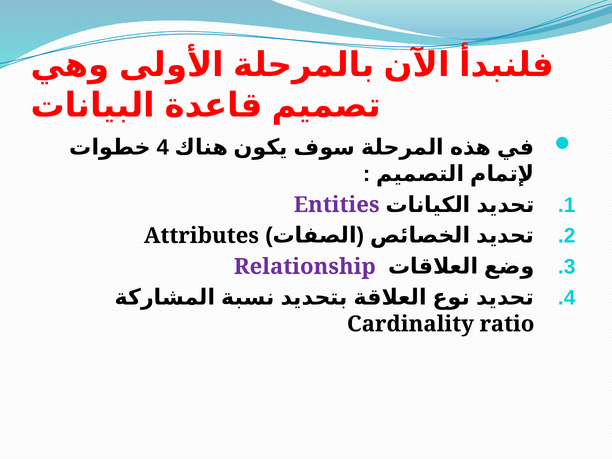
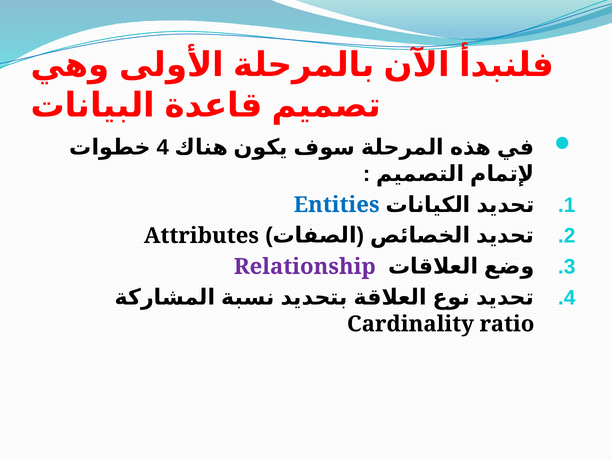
Entities colour: purple -> blue (337, 205)
